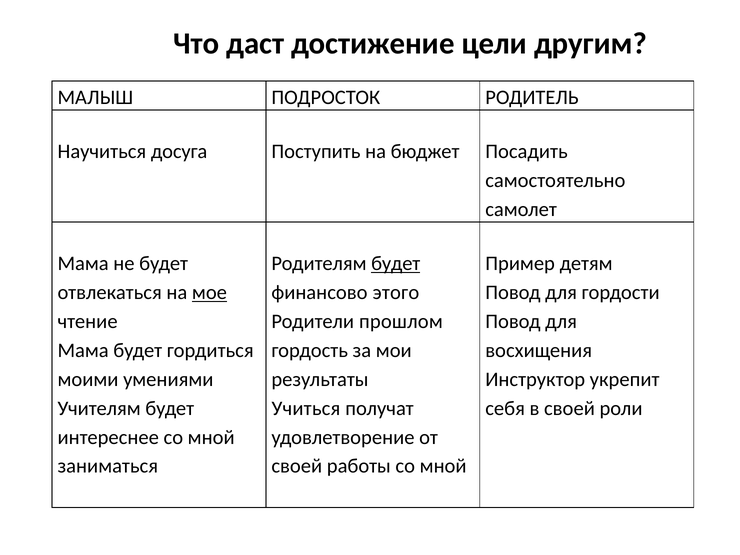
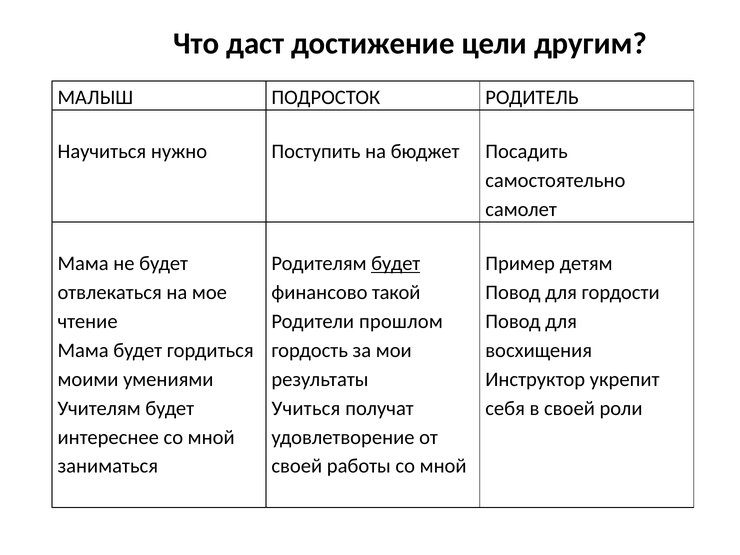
досуга: досуга -> нужно (179, 152)
мое underline: present -> none (209, 293)
этого: этого -> такой (396, 293)
